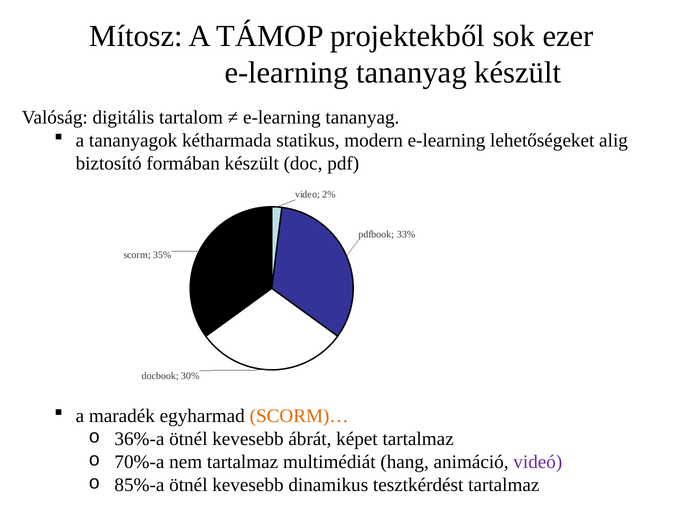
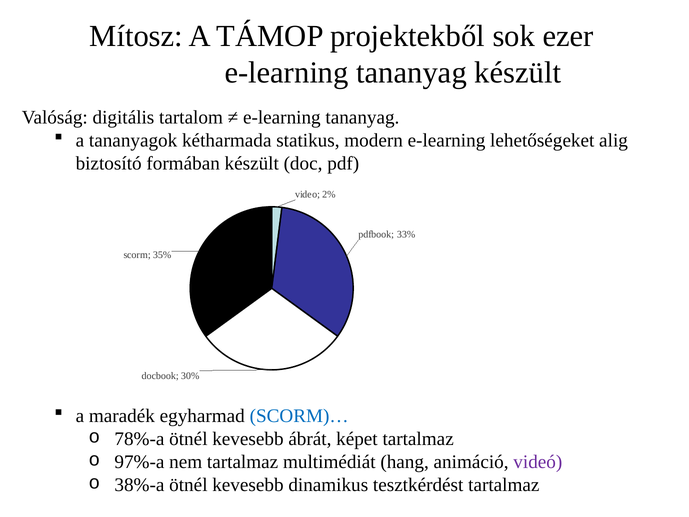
SCORM)… colour: orange -> blue (299, 416)
36%-a: 36%-a -> 78%-a (139, 439)
70%-a: 70%-a -> 97%-a (139, 462)
85%-a: 85%-a -> 38%-a (139, 485)
